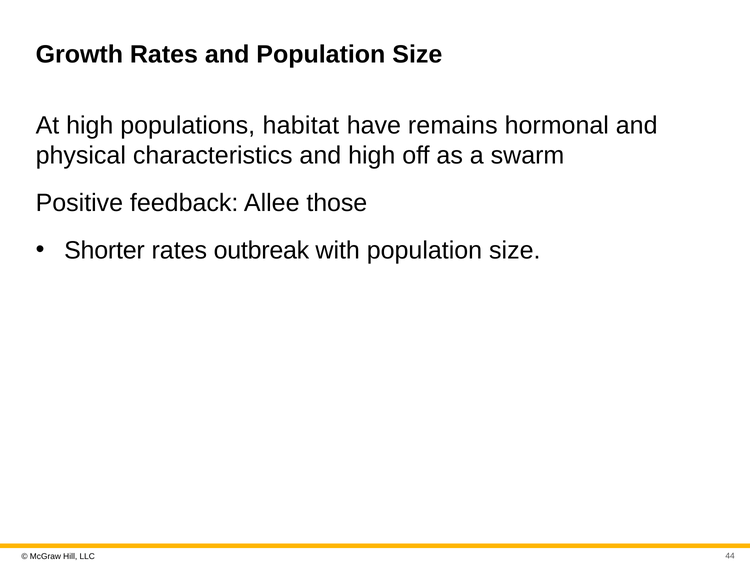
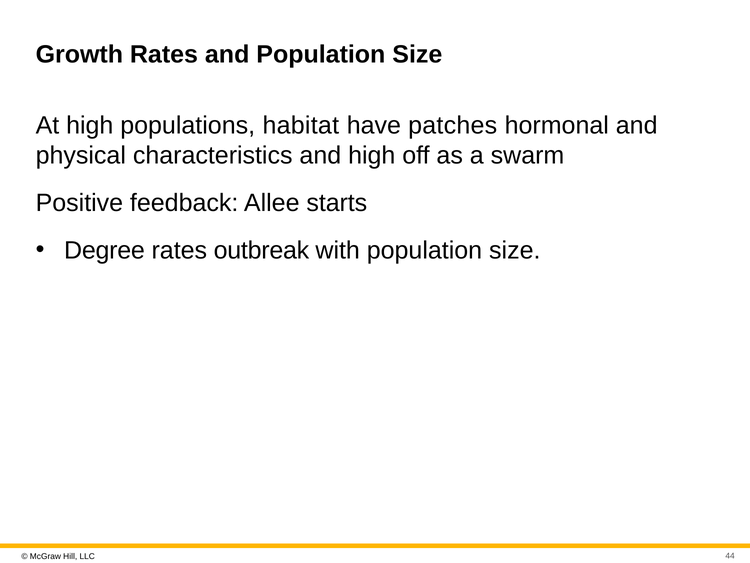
remains: remains -> patches (453, 125)
those: those -> starts (337, 203)
Shorter: Shorter -> Degree (104, 250)
